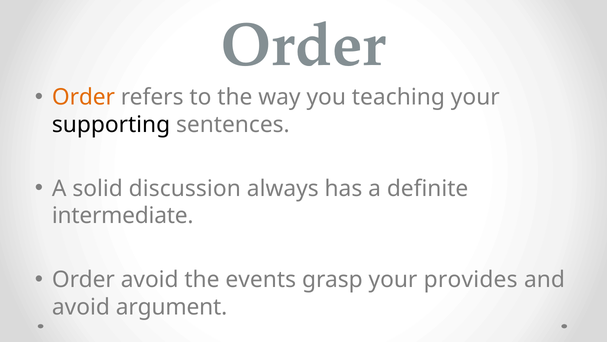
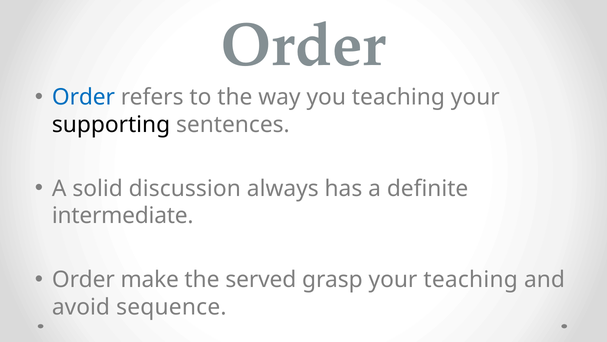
Order colour: orange -> blue (83, 97)
Order avoid: avoid -> make (150, 279)
events: events -> served (261, 279)
your provides: provides -> teaching (471, 279)
argument: argument -> sequence (171, 307)
